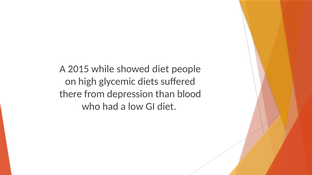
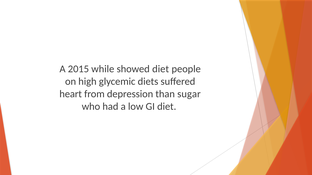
there: there -> heart (71, 94)
blood: blood -> sugar (189, 94)
